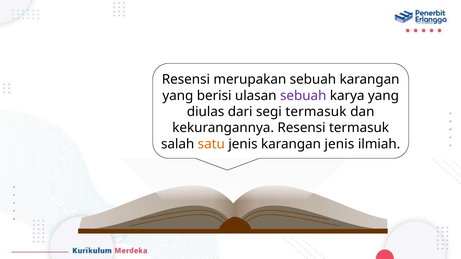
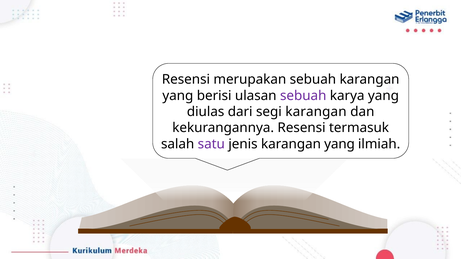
segi termasuk: termasuk -> karangan (316, 112)
satu colour: orange -> purple (211, 144)
jenis karangan jenis: jenis -> yang (340, 144)
